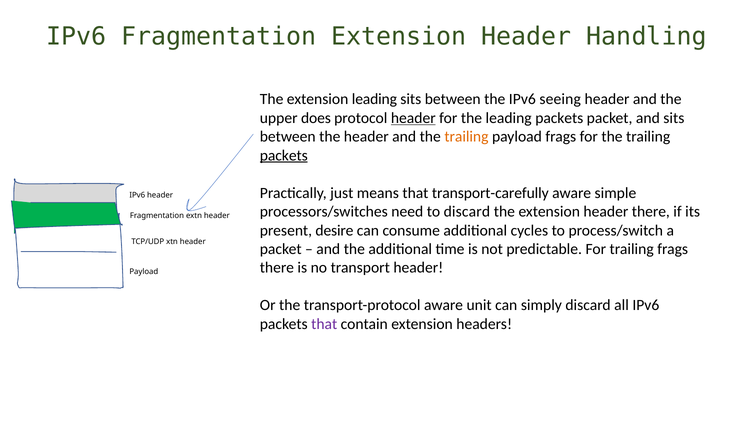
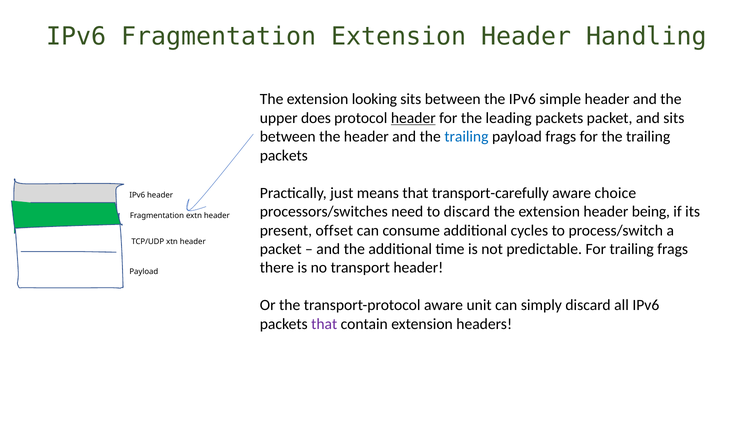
extension leading: leading -> looking (374, 99)
seeing: seeing -> simple (560, 99)
trailing colour: orange -> blue (466, 137)
packets underline: present -> none (284, 155)
simple: simple -> choice (615, 193)
header there: there -> being (651, 212)
desire: desire -> offset (334, 230)
